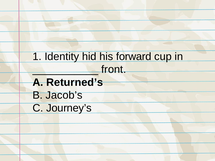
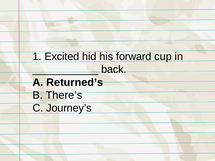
Identity: Identity -> Excited (62, 57)
front: front -> back (114, 70)
Jacob’s: Jacob’s -> There’s (64, 95)
